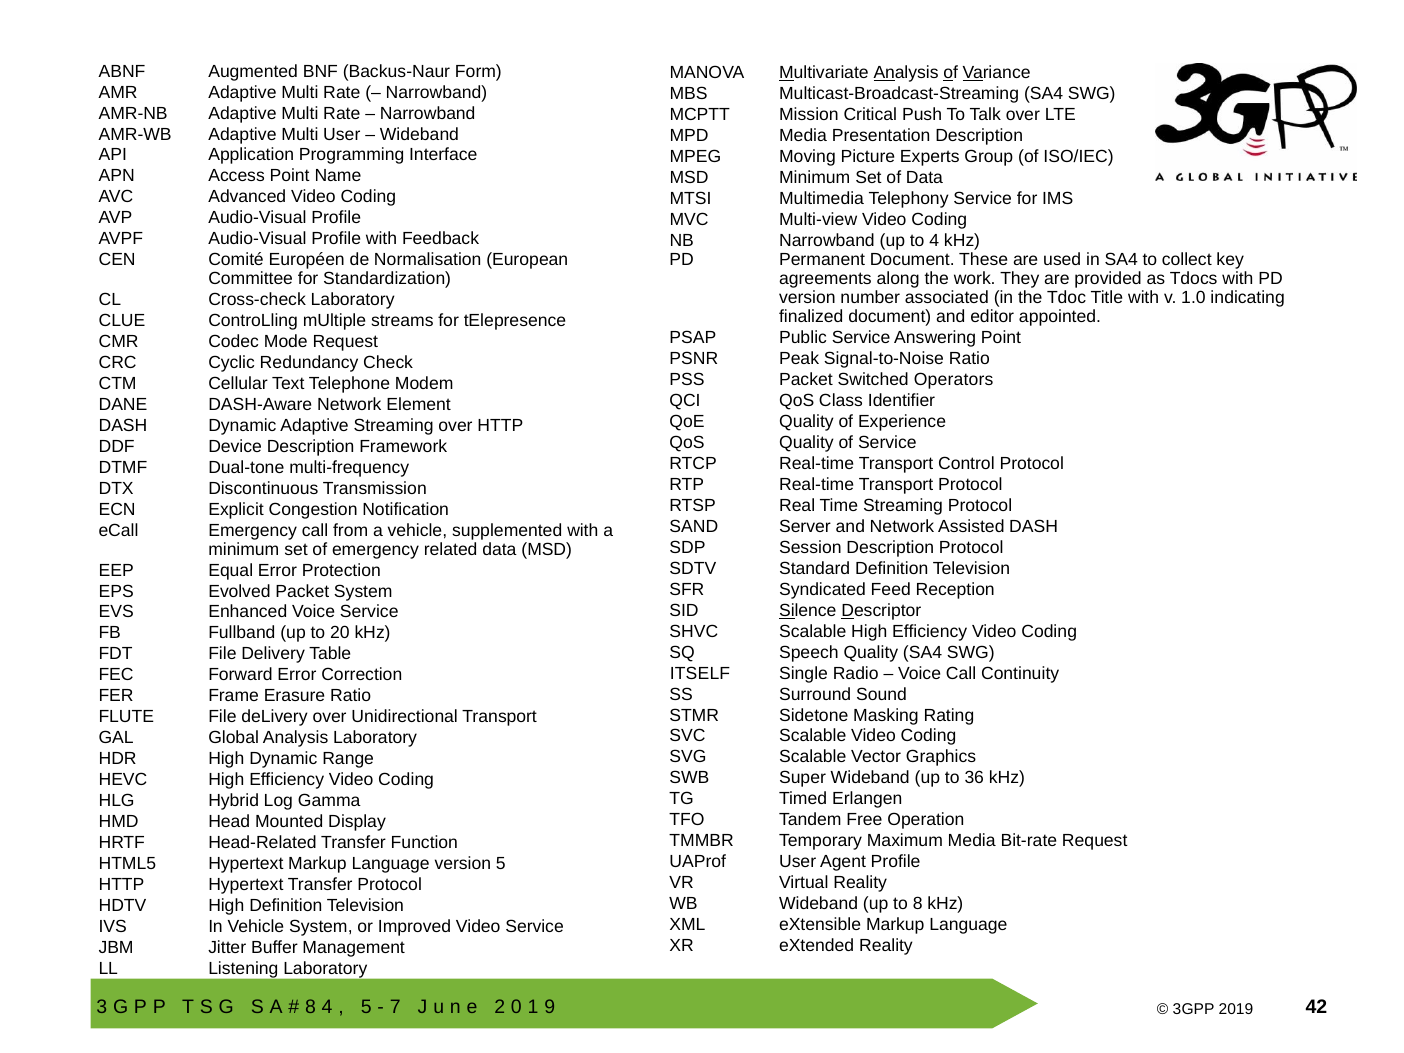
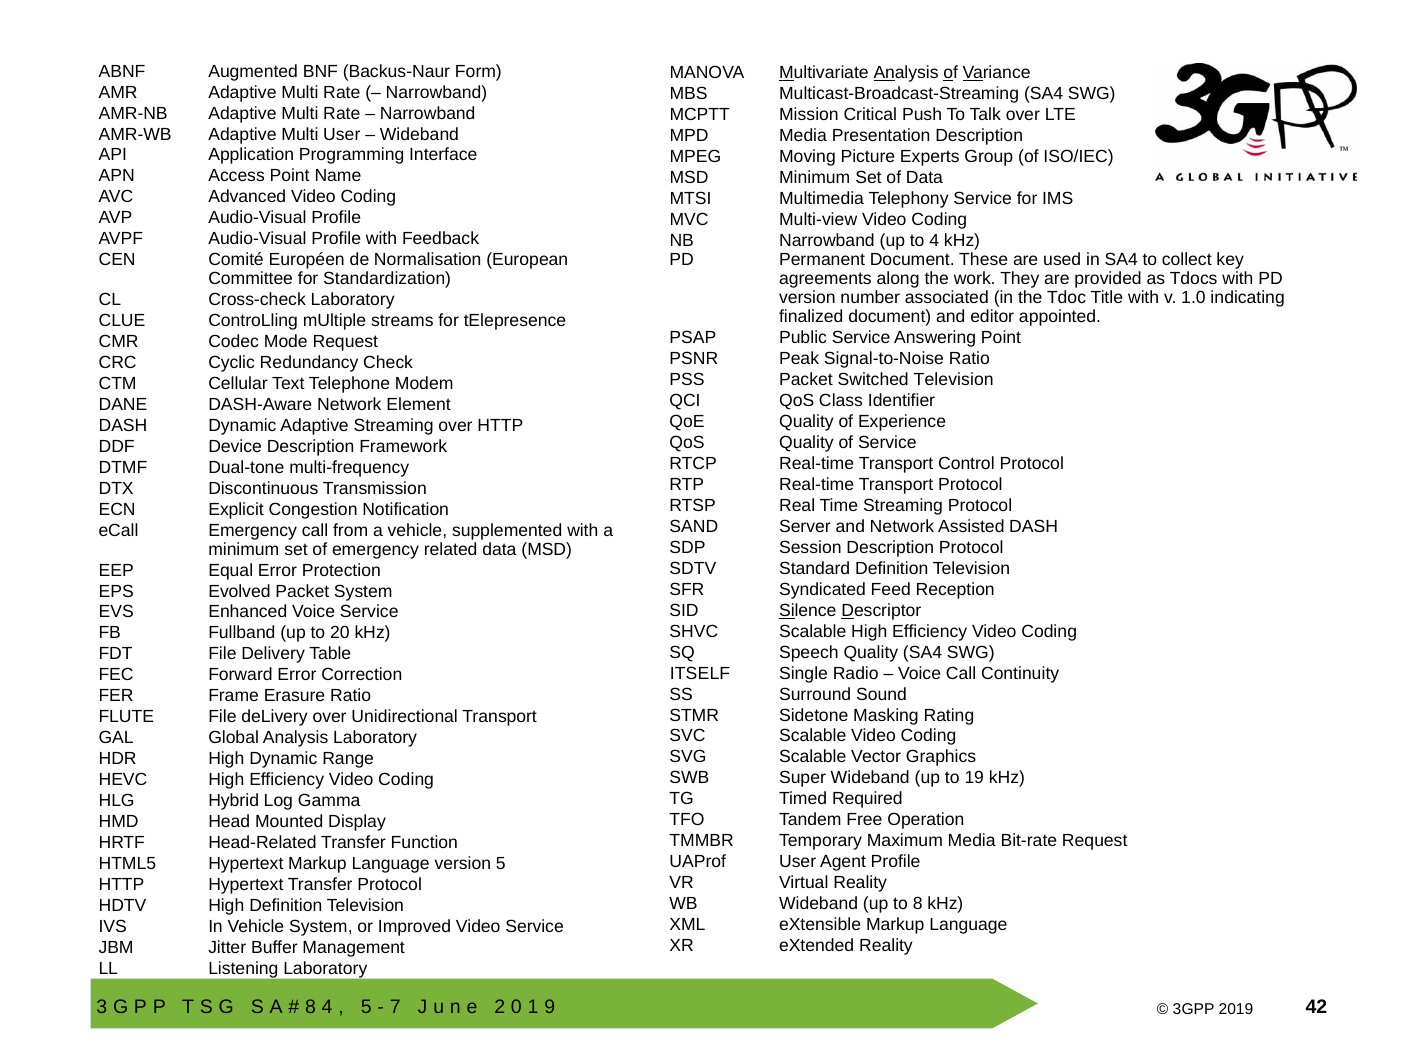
Switched Operators: Operators -> Television (954, 380)
36: 36 -> 19 (974, 778)
Erlangen: Erlangen -> Required (867, 799)
